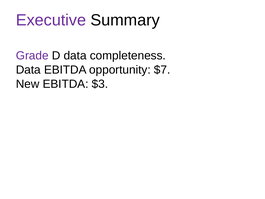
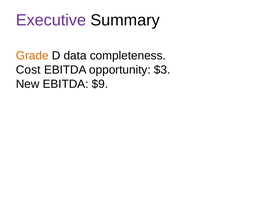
Grade colour: purple -> orange (32, 56)
Data: Data -> Cost (28, 70)
$7: $7 -> $3 (162, 70)
$3: $3 -> $9 (100, 84)
